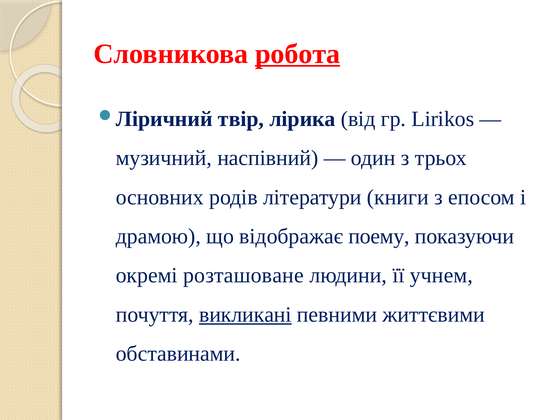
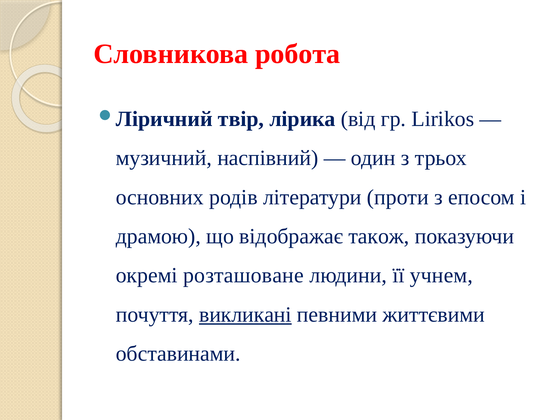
робота underline: present -> none (298, 54)
книги: книги -> проти (398, 197)
поему: поему -> також (379, 236)
